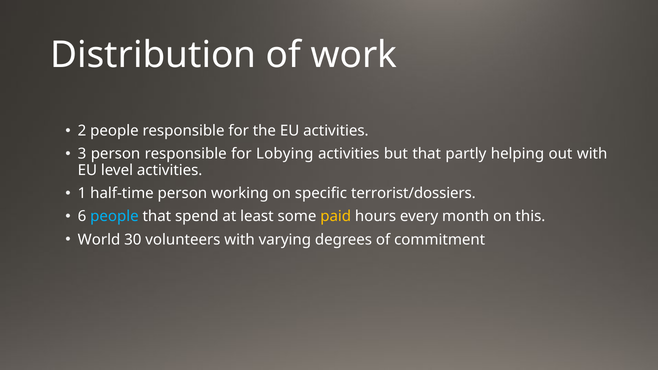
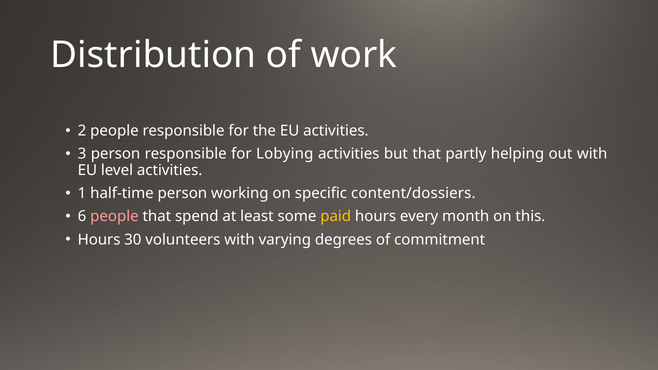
terrorist/dossiers: terrorist/dossiers -> content/dossiers (413, 193)
people colour: light blue -> pink (114, 216)
World: World -> Hours (99, 240)
